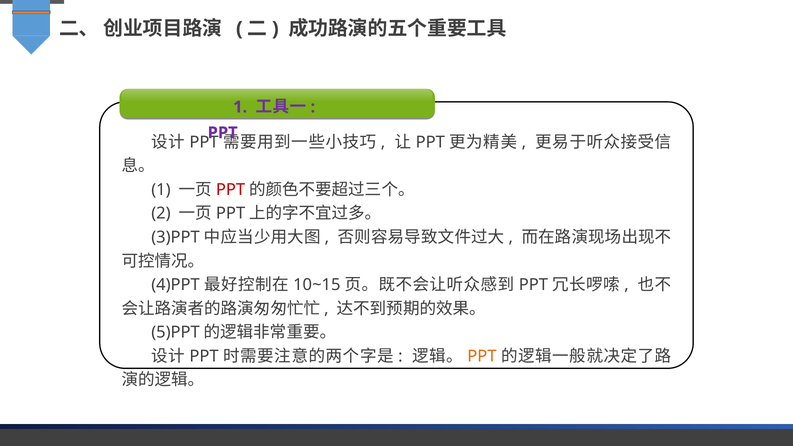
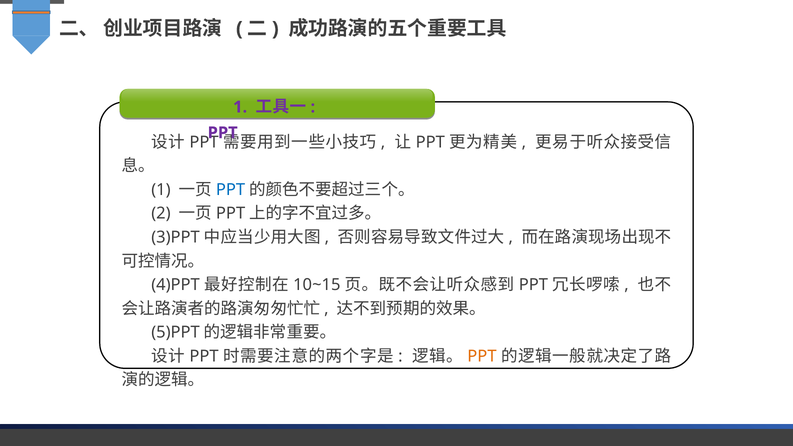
PPT colour: red -> blue (231, 190)
